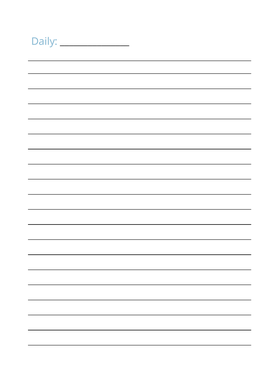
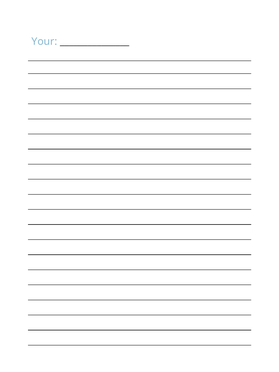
Daily: Daily -> Your (44, 42)
